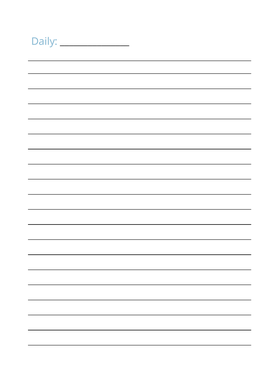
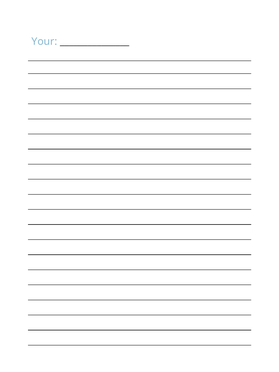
Daily: Daily -> Your (44, 42)
